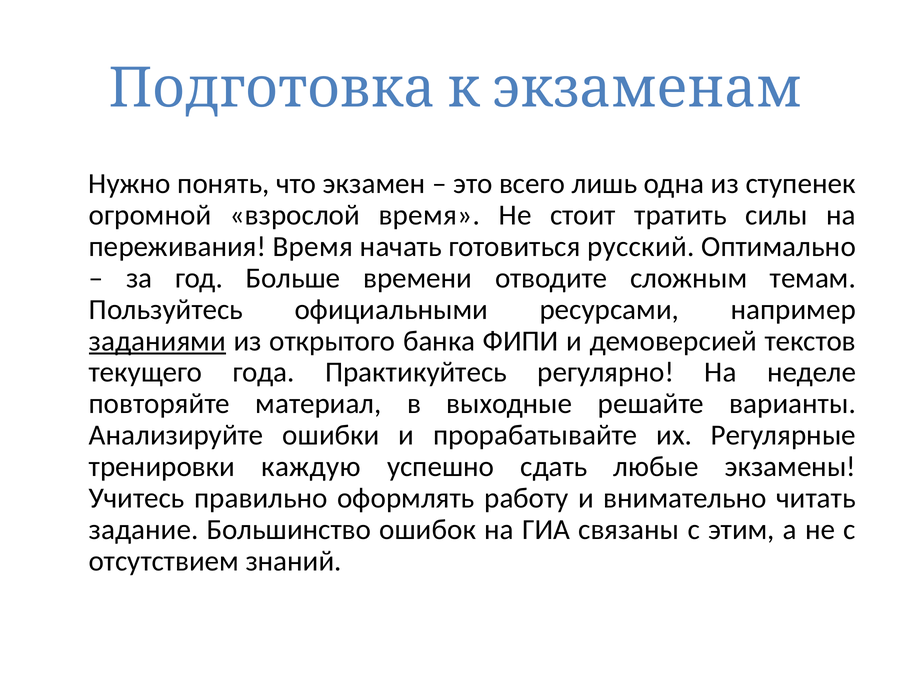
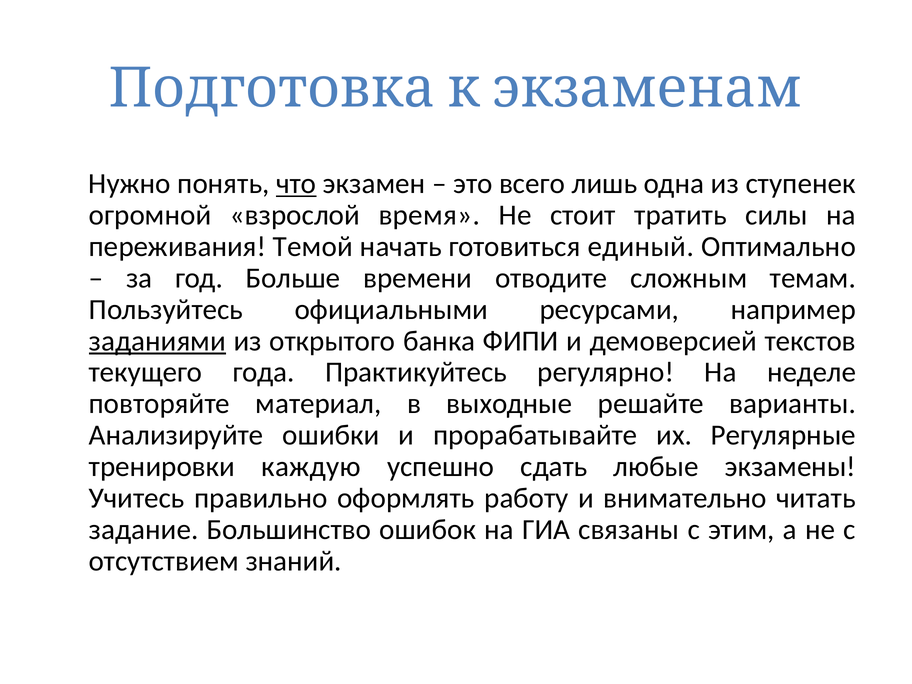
что underline: none -> present (296, 184)
переживания Время: Время -> Темой (313, 247)
русский: русский -> единый (641, 247)
